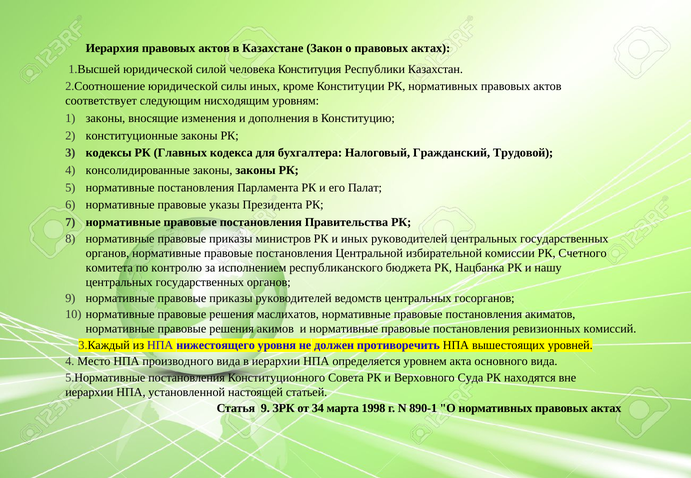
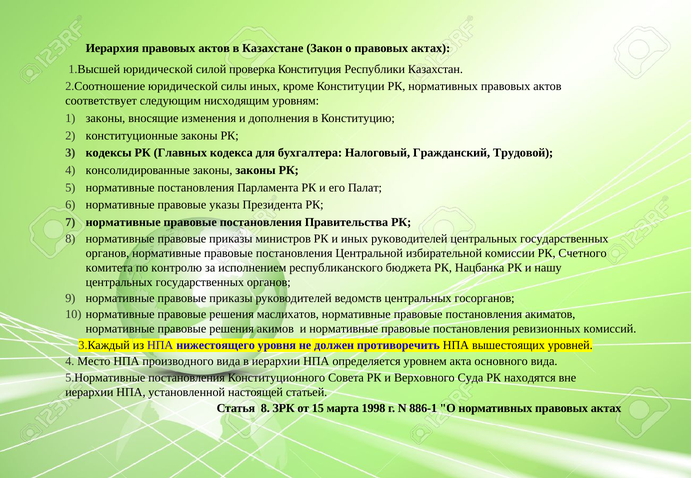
человека: человека -> проверка (252, 69)
Статья 9: 9 -> 8 (265, 409)
34: 34 -> 15 (318, 409)
890-1: 890-1 -> 886-1 (423, 409)
